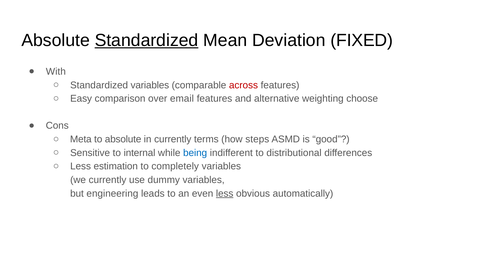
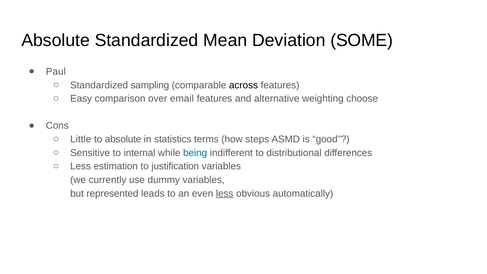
Standardized underline: present -> none (147, 40)
FIXED: FIXED -> SOME (362, 40)
With: With -> Paul (56, 72)
Standardized variables: variables -> sampling (150, 85)
across colour: red -> black (243, 85)
Meta: Meta -> Little (81, 139)
in currently: currently -> statistics (173, 139)
completely: completely -> justification (175, 166)
engineering: engineering -> represented (112, 193)
